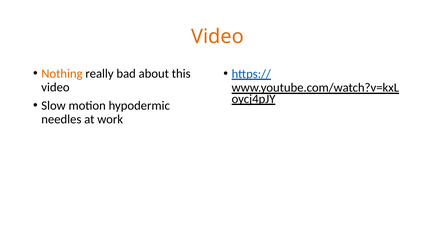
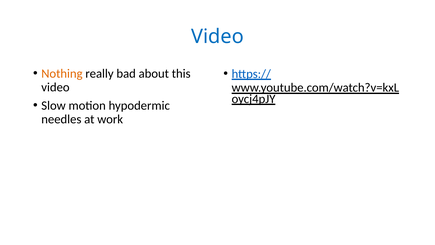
Video colour: orange -> blue (217, 37)
